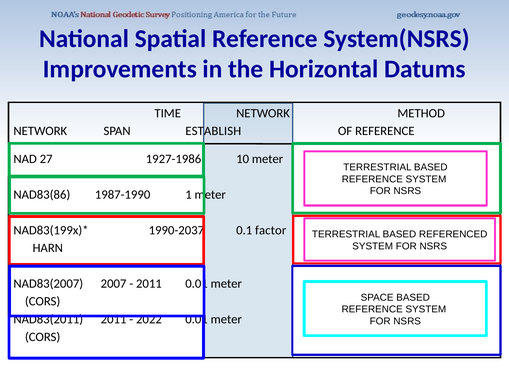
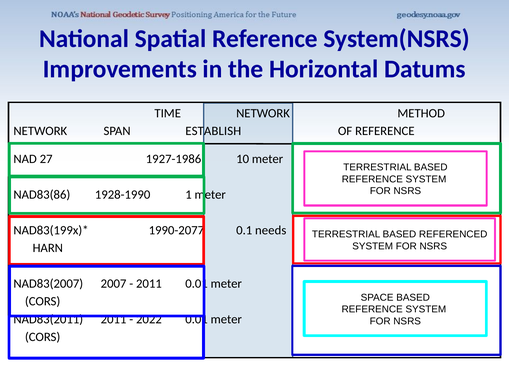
1987-1990: 1987-1990 -> 1928-1990 (123, 194)
1990-2037: 1990-2037 -> 1990-2077 (176, 230)
factor: factor -> needs (271, 230)
